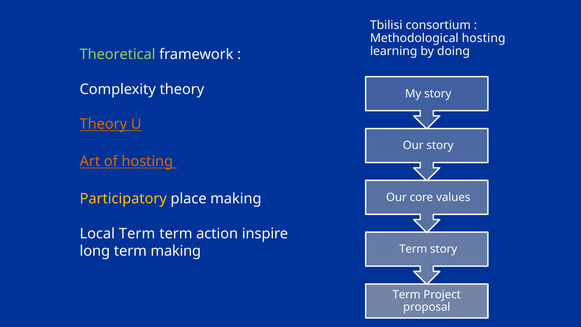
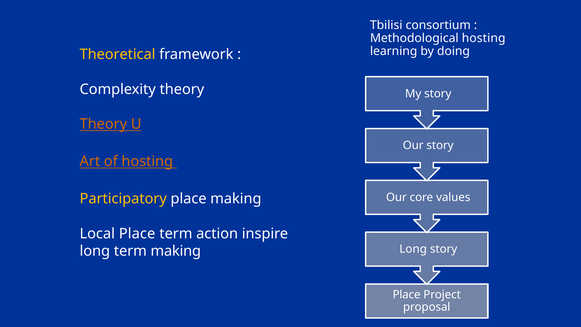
Theoretical colour: light green -> yellow (118, 54)
Local Term: Term -> Place (137, 233)
Term: Term -> Long (413, 249)
Term: Term -> Place (407, 294)
